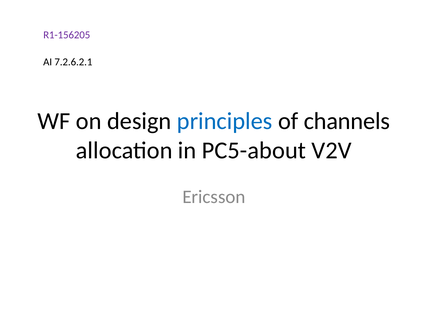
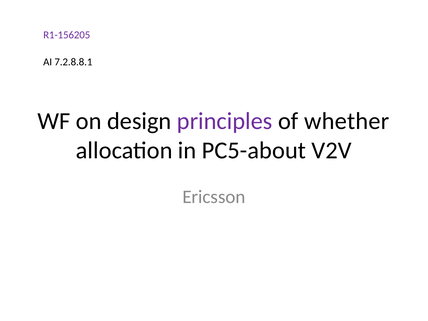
7.2.6.2.1: 7.2.6.2.1 -> 7.2.8.8.1 (73, 62)
principles colour: blue -> purple (225, 121)
channels: channels -> whether (347, 121)
